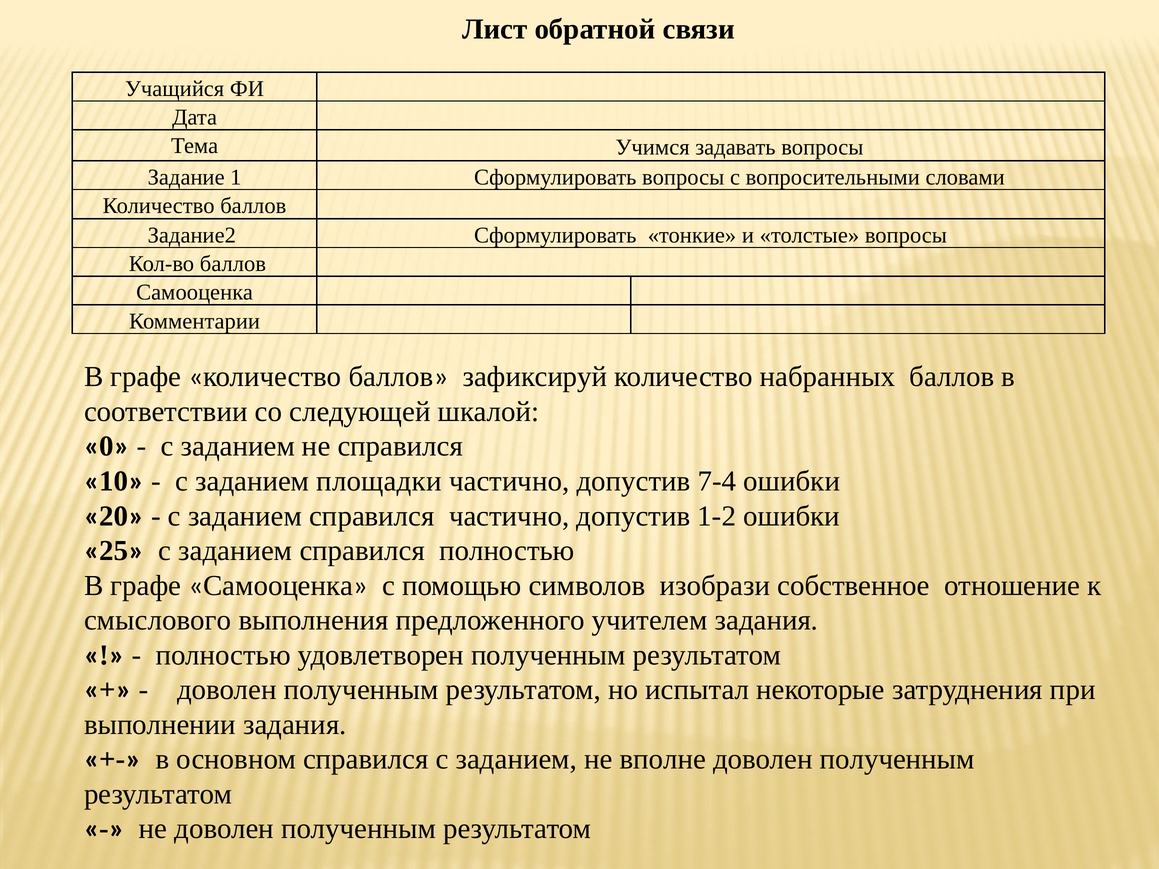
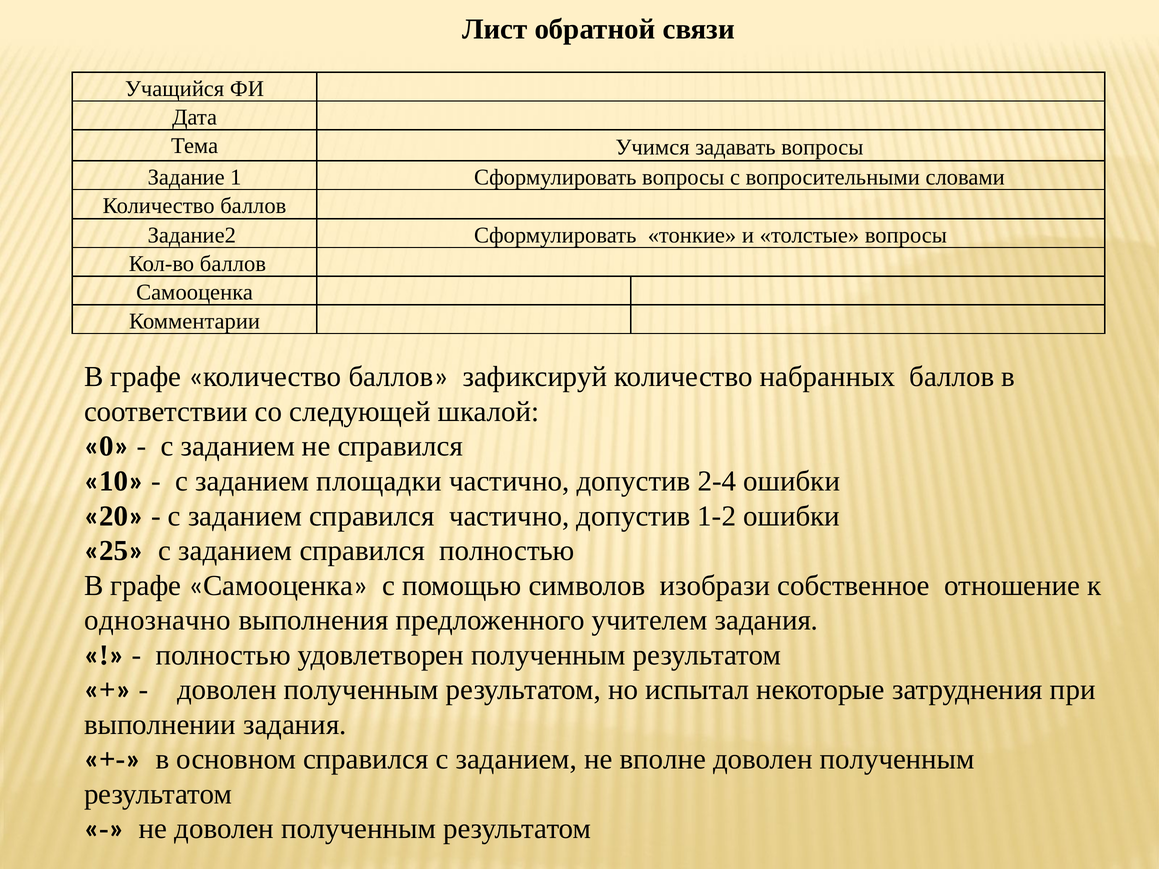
7-4: 7-4 -> 2-4 (717, 481)
смыслового: смыслового -> однозначно (158, 620)
